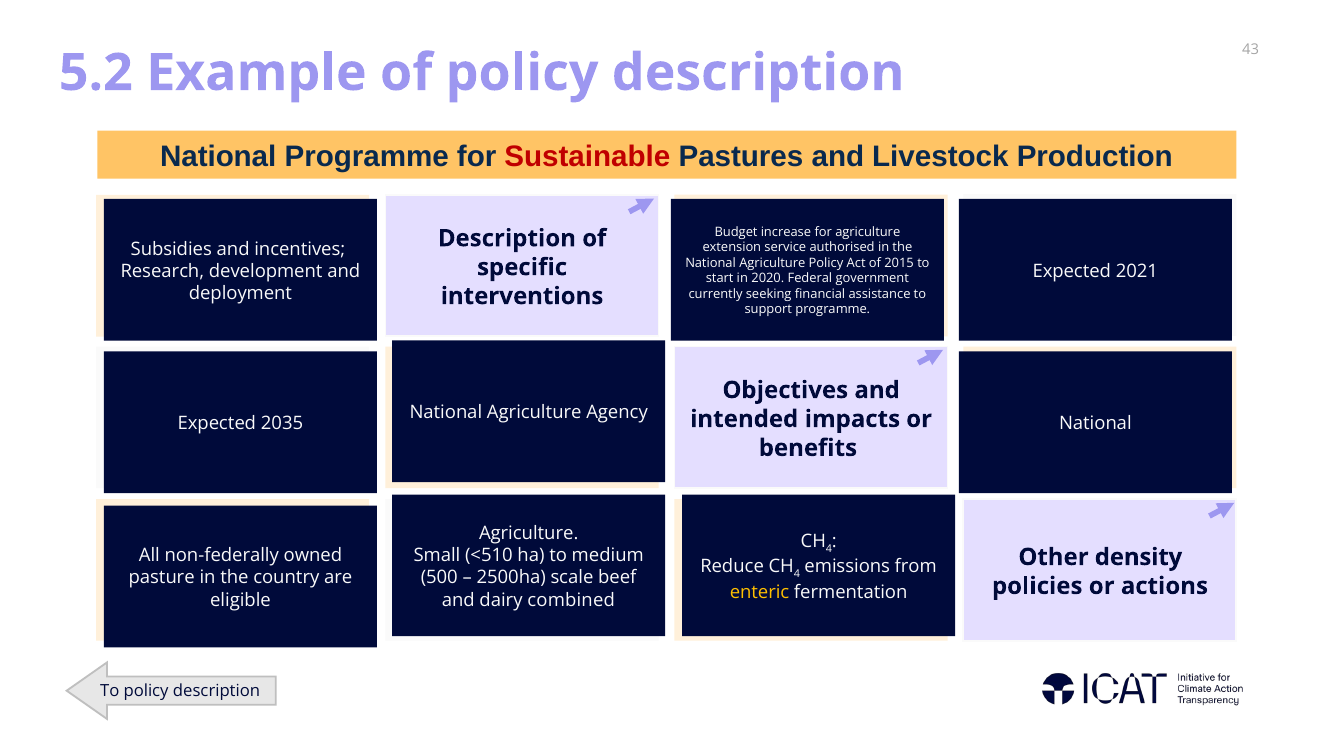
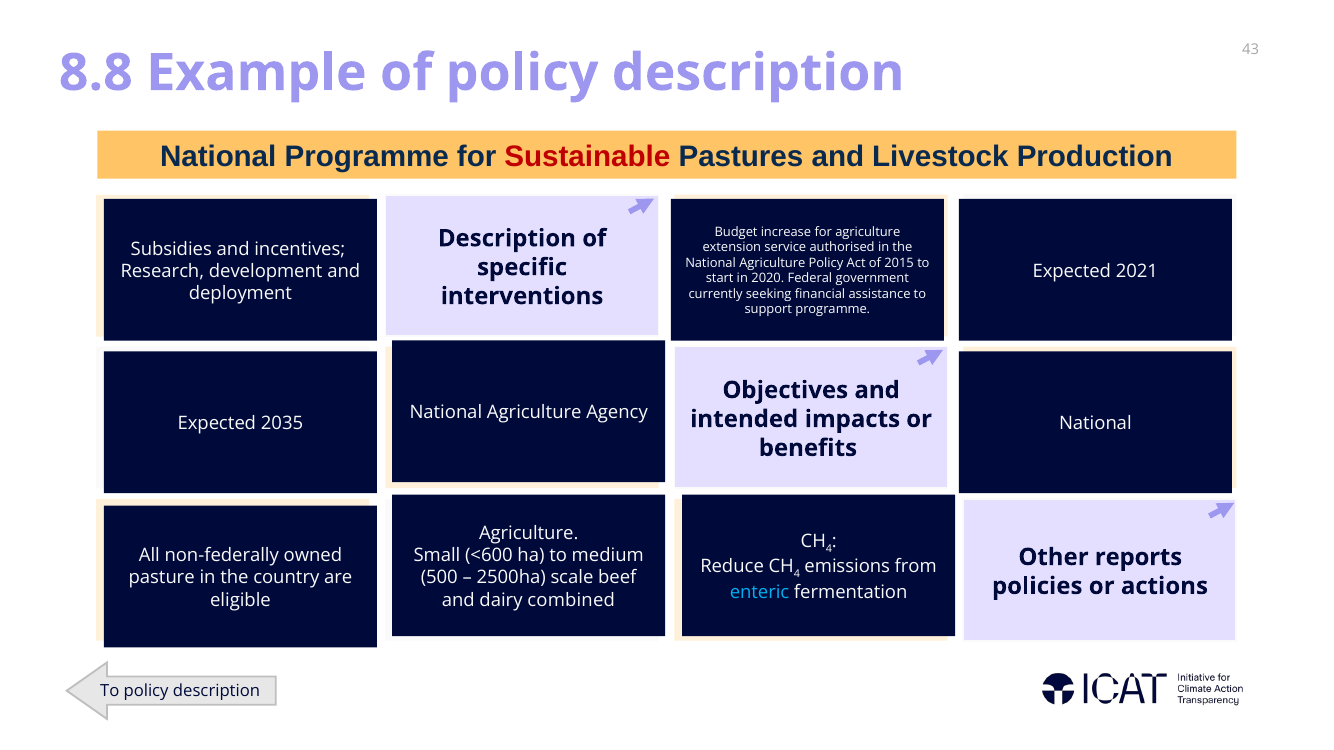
5.2: 5.2 -> 8.8 (96, 73)
density: density -> reports (1138, 557)
<510: <510 -> <600 (489, 556)
enteric colour: yellow -> light blue (760, 592)
